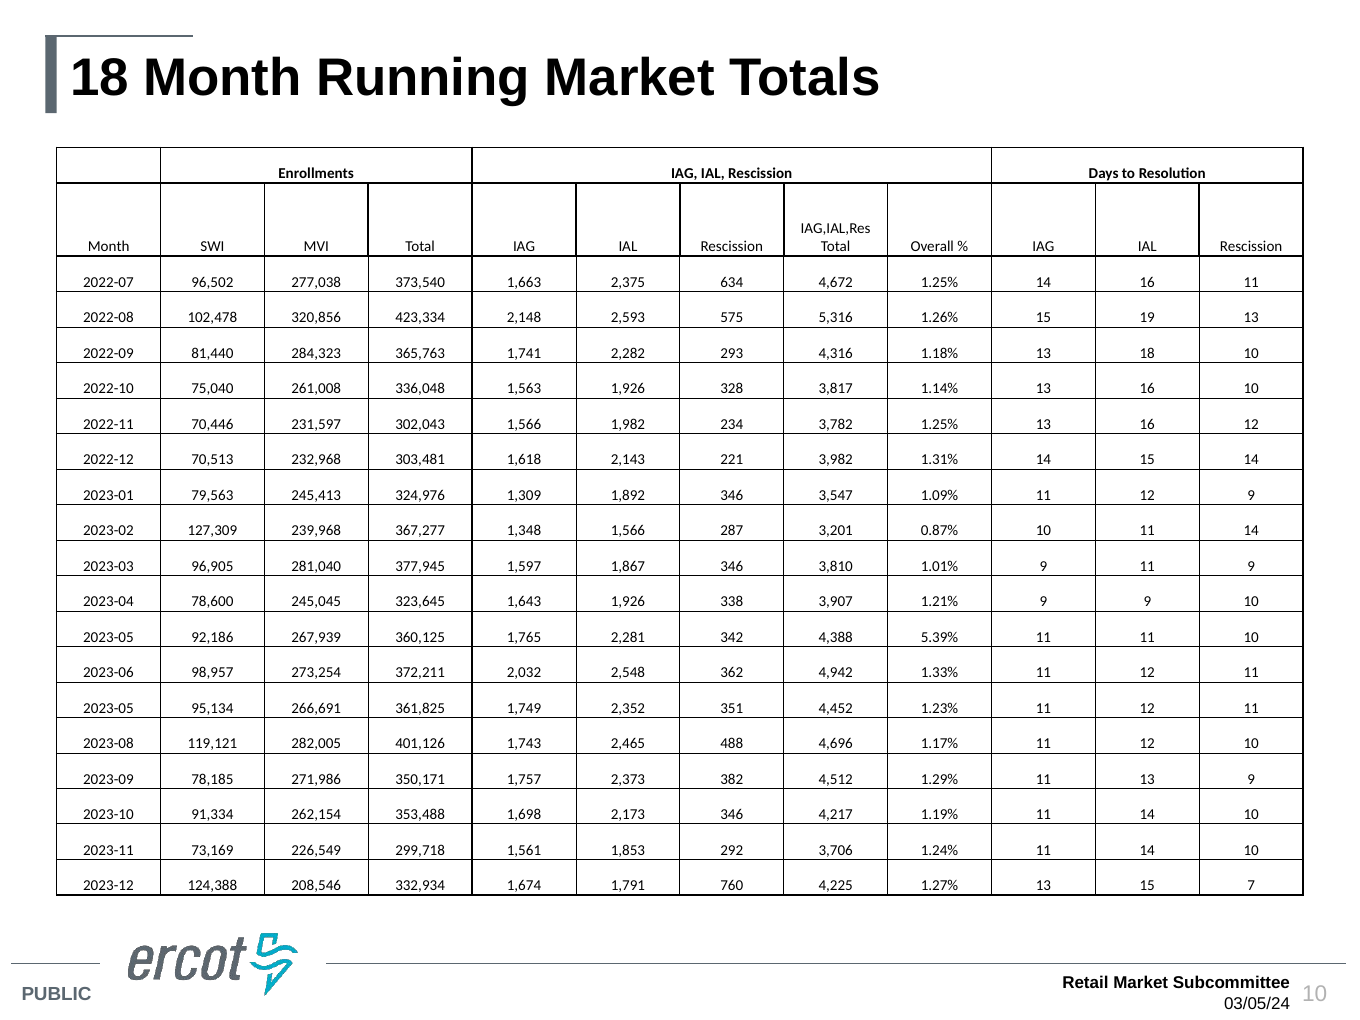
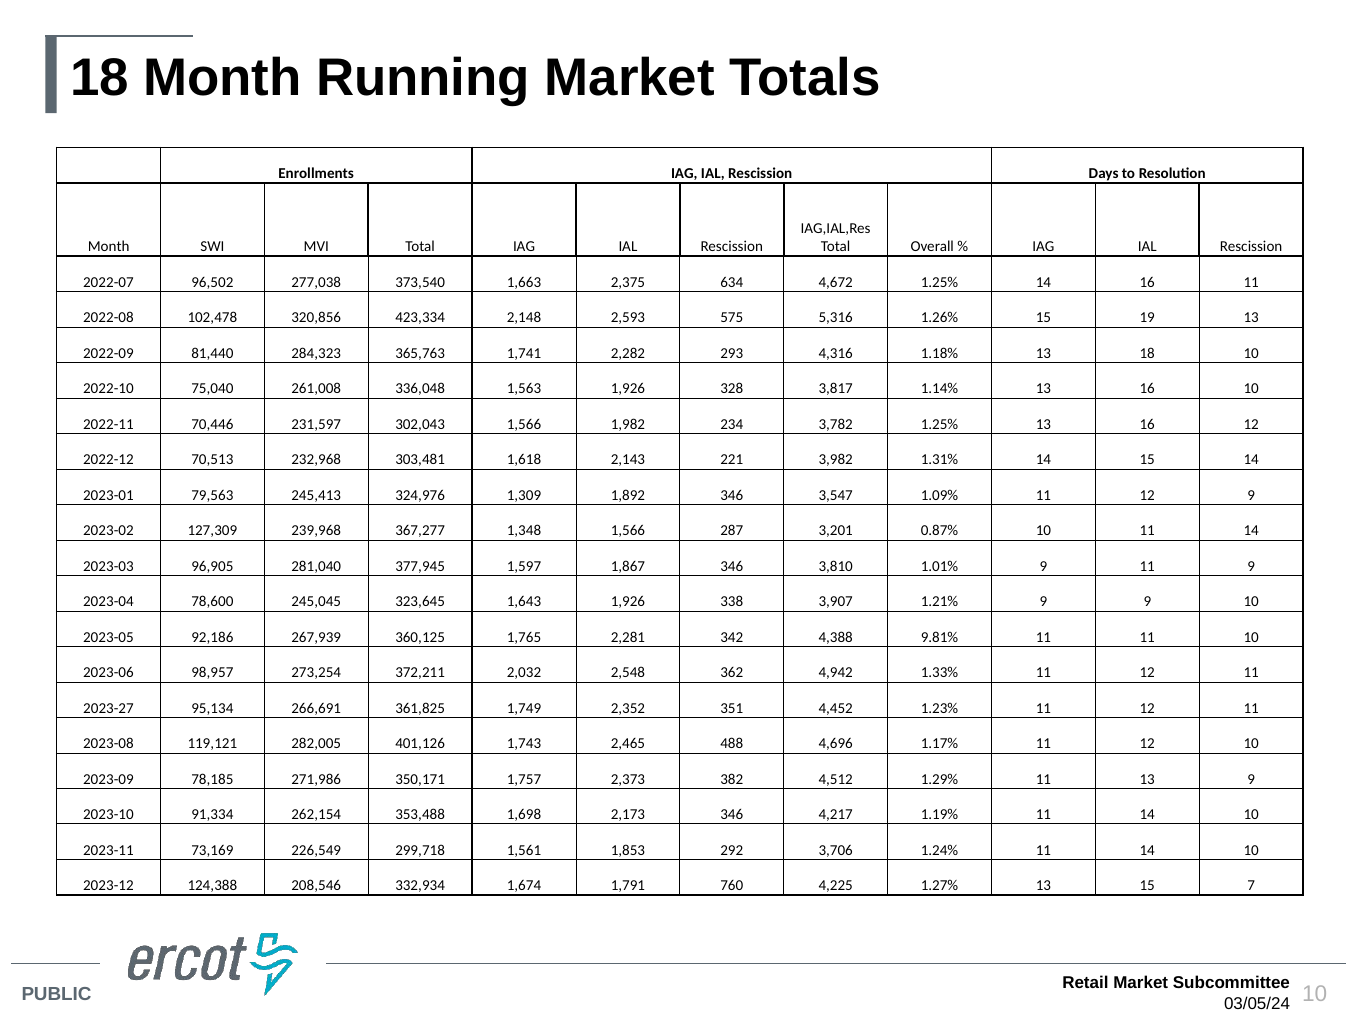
5.39%: 5.39% -> 9.81% (940, 637)
2023-05: 2023-05 -> 2023-27 (108, 708)
